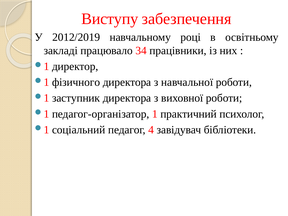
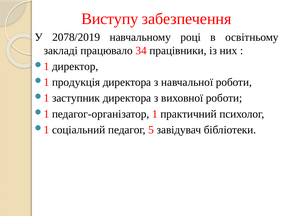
2012/2019: 2012/2019 -> 2078/2019 (76, 37)
фізичного: фізичного -> продукція (76, 82)
4: 4 -> 5 (151, 130)
